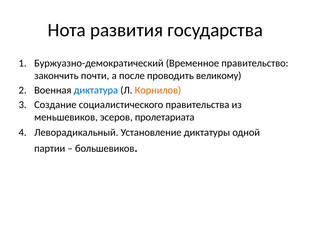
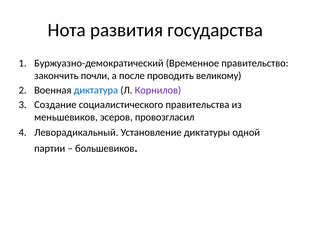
почти: почти -> почли (95, 75)
Корнилов colour: orange -> purple (158, 90)
пролетариата: пролетариата -> провозгласил (165, 117)
